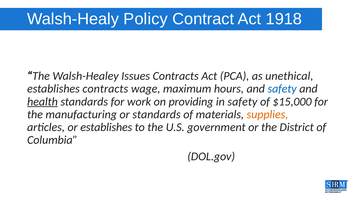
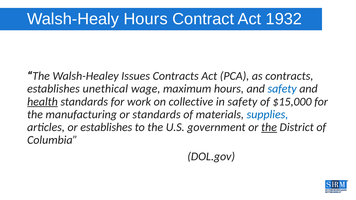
Walsh-Healy Policy: Policy -> Hours (146, 19)
1918: 1918 -> 1932 (284, 19)
as unethical: unethical -> contracts (289, 76)
establishes contracts: contracts -> unethical (105, 89)
providing: providing -> collective (191, 102)
supplies colour: orange -> blue (267, 115)
the underline: none -> present (269, 127)
